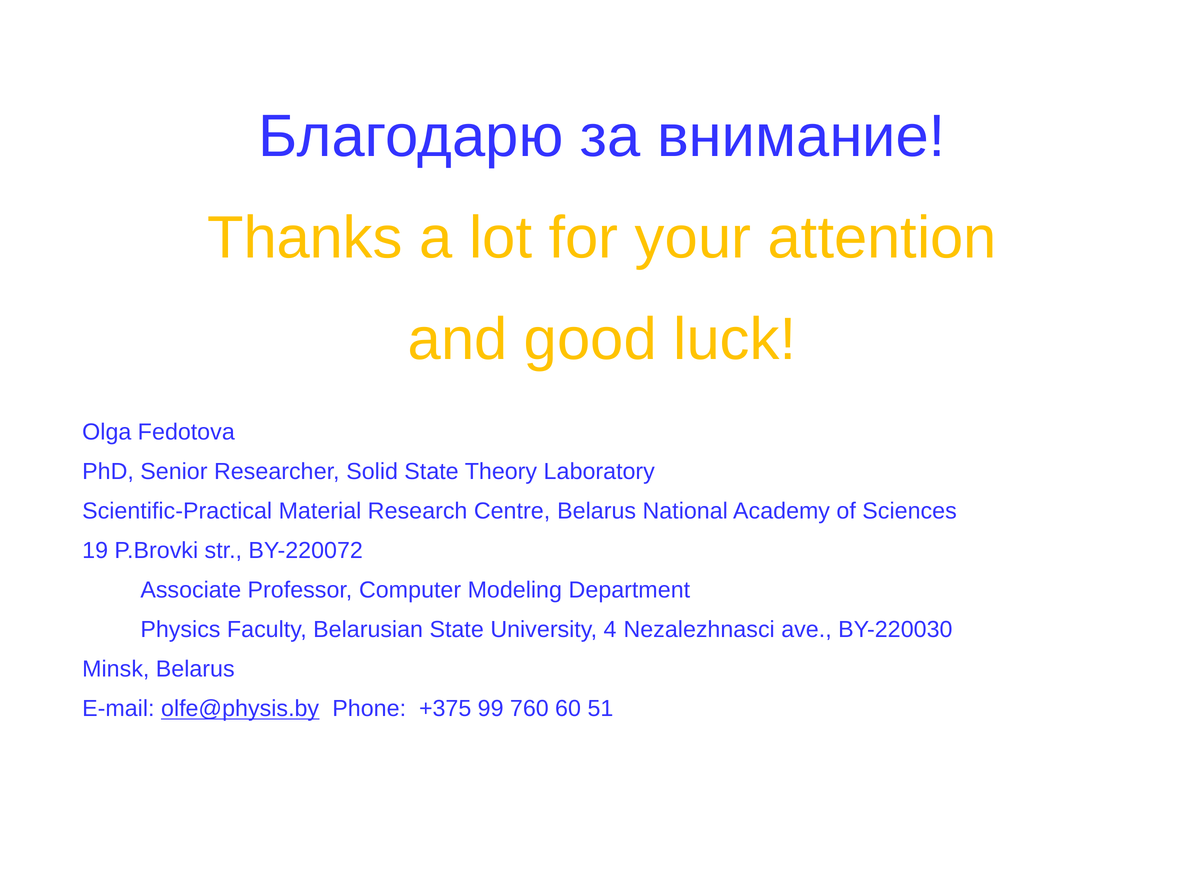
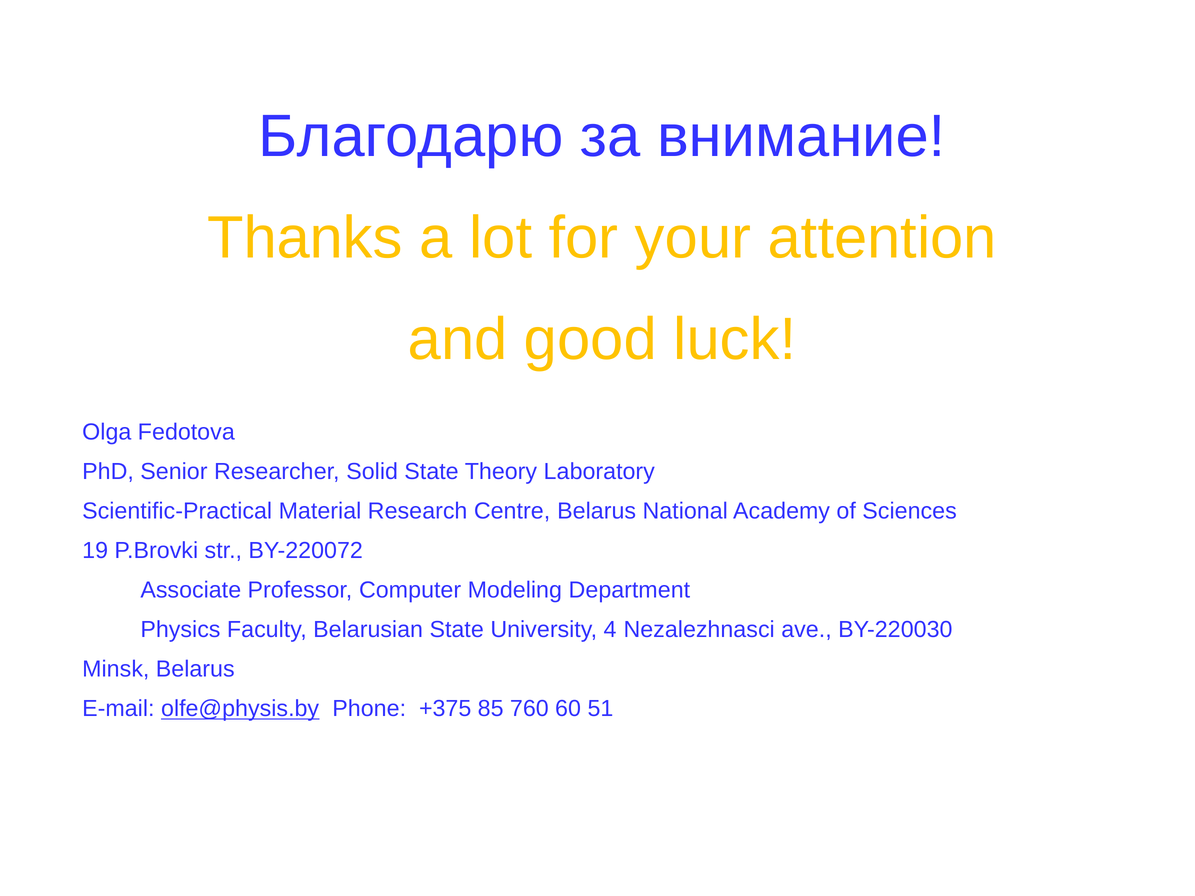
99: 99 -> 85 (491, 709)
